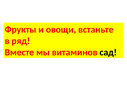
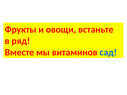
сад colour: black -> blue (108, 52)
